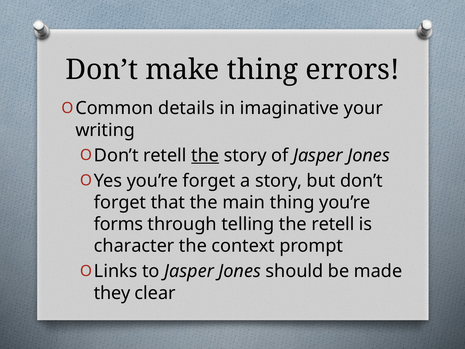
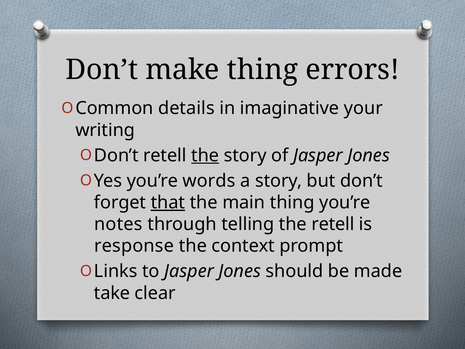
you’re forget: forget -> words (209, 181)
that underline: none -> present (168, 202)
forms: forms -> notes (118, 224)
character: character -> response (134, 246)
they: they -> take (112, 293)
